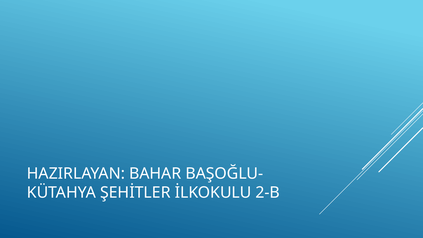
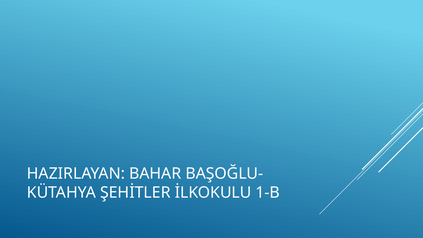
2-B: 2-B -> 1-B (268, 192)
